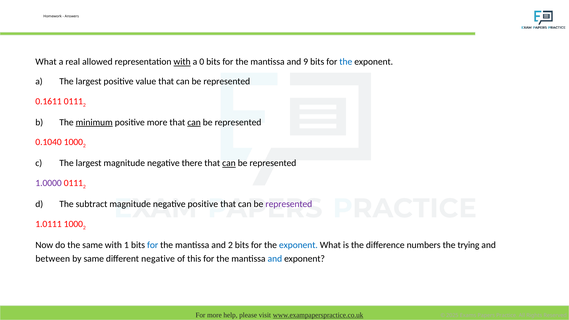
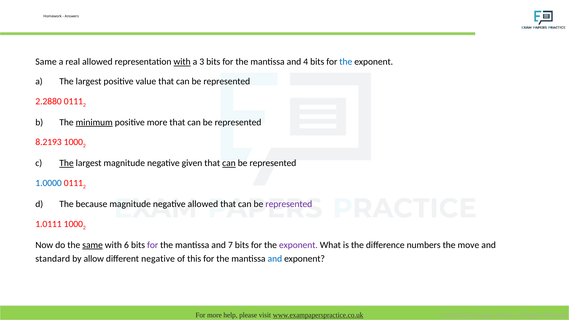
What: What -> Same (46, 62)
0: 0 -> 3 (202, 62)
9: 9 -> 4 (306, 62)
0.1611: 0.1611 -> 2.2880 (49, 101)
can underline: present -> none (194, 122)
0.1040: 0.1040 -> 8.2193 (49, 142)
The underline: none -> present (67, 163)
there: there -> given (192, 163)
1.0000 colour: purple -> blue (49, 183)
subtract: subtract -> because (92, 204)
negative positive: positive -> allowed (203, 204)
same underline: none -> present (93, 245)
1: 1 -> 6 (126, 245)
for colour: blue -> purple (153, 245)
and 2: 2 -> 7 (230, 245)
exponent colour: blue -> purple (298, 245)
trying: trying -> move (468, 245)
between: between -> standard (53, 259)
by same: same -> allow (94, 259)
